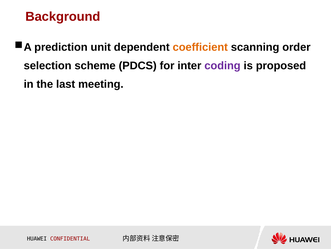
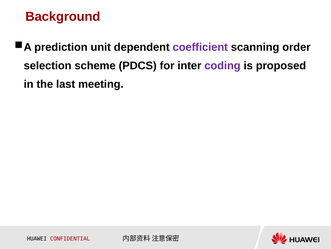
coefficient colour: orange -> purple (200, 47)
